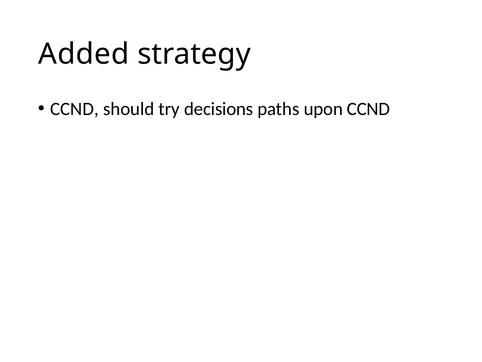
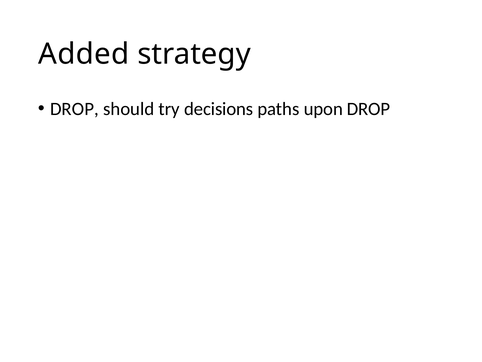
CCND: CCND -> DROP (74, 109)
upon CCND: CCND -> DROP (369, 109)
